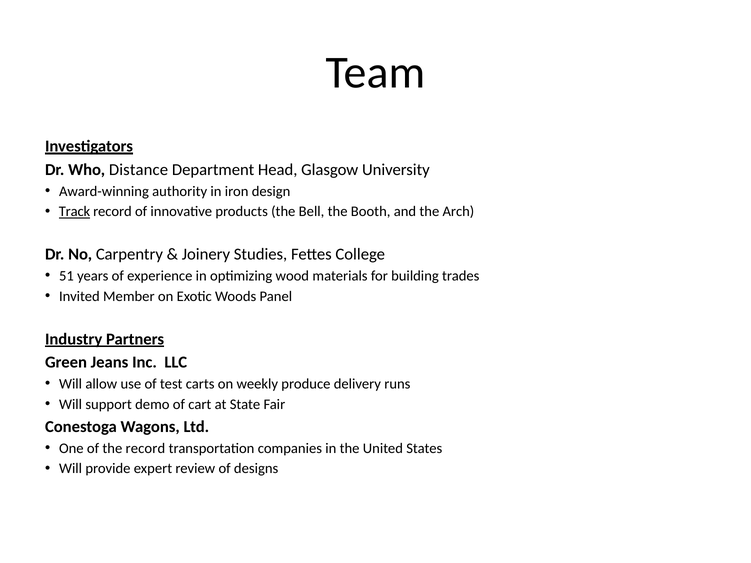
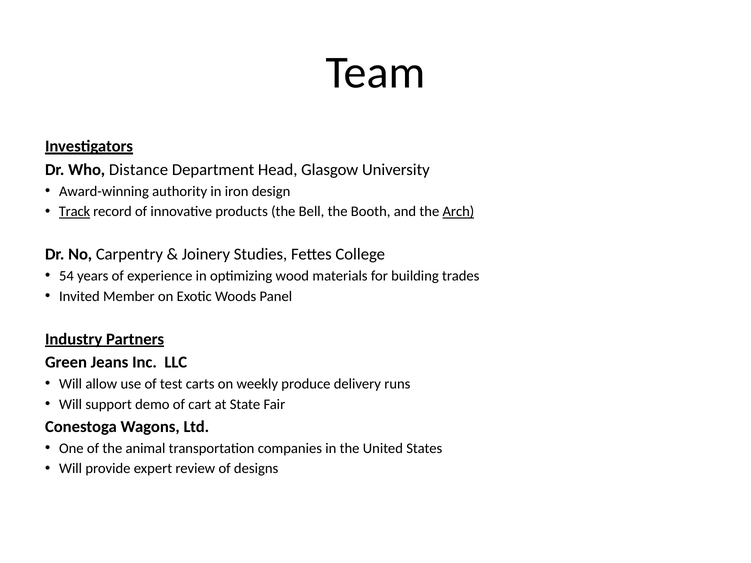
Arch underline: none -> present (458, 212)
51: 51 -> 54 (66, 276)
the record: record -> animal (145, 448)
